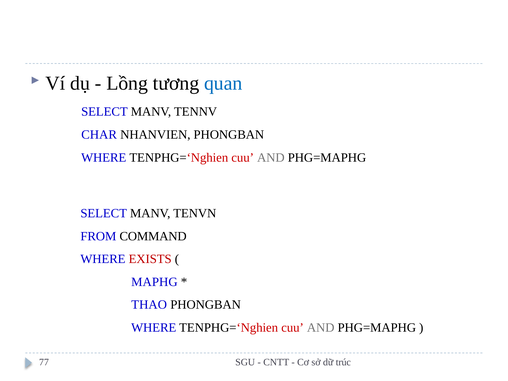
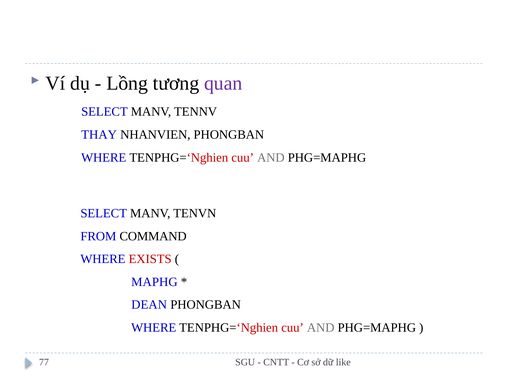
quan colour: blue -> purple (223, 83)
CHAR: CHAR -> THAY (99, 135)
THAO: THAO -> DEAN (149, 305)
trúc: trúc -> like (343, 362)
